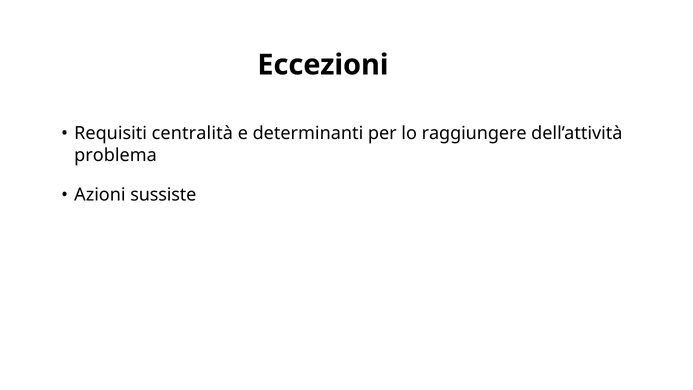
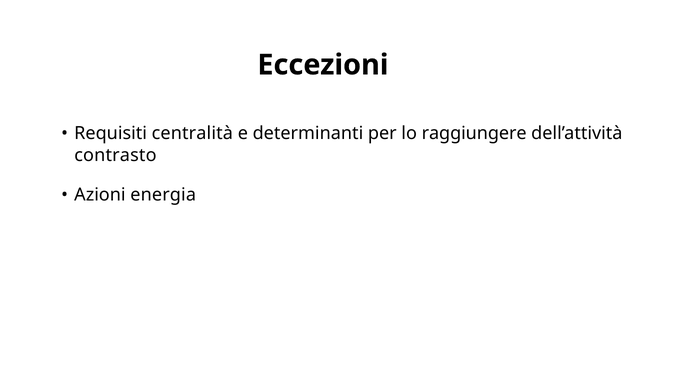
problema: problema -> contrasto (115, 155)
sussiste: sussiste -> energia (163, 195)
